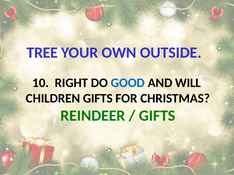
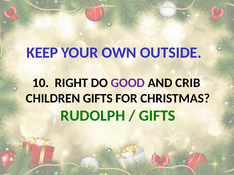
TREE: TREE -> KEEP (42, 53)
GOOD colour: blue -> purple (128, 83)
WILL: WILL -> CRIB (188, 83)
REINDEER: REINDEER -> RUDOLPH (93, 116)
